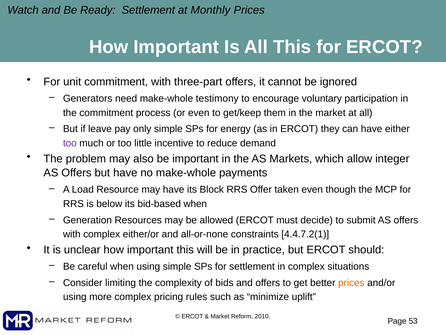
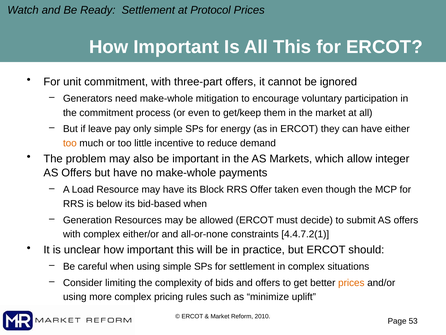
Monthly: Monthly -> Protocol (211, 10)
testimony: testimony -> mitigation (217, 98)
too colour: purple -> orange (70, 143)
